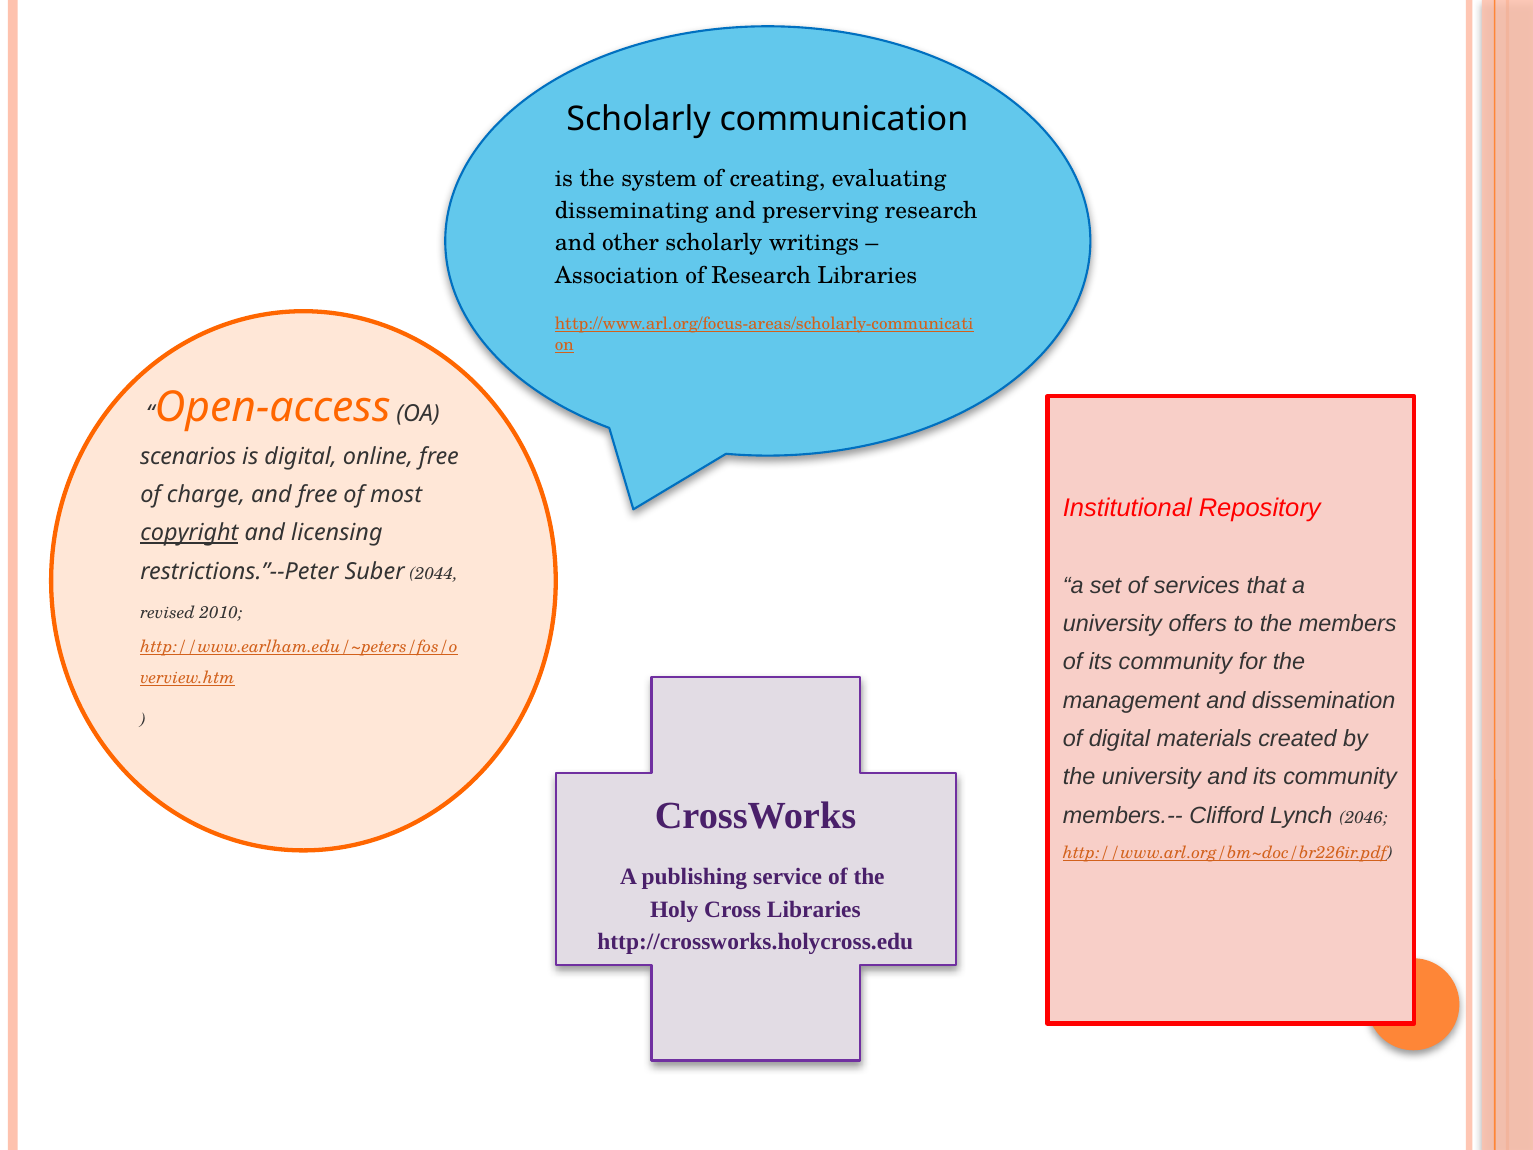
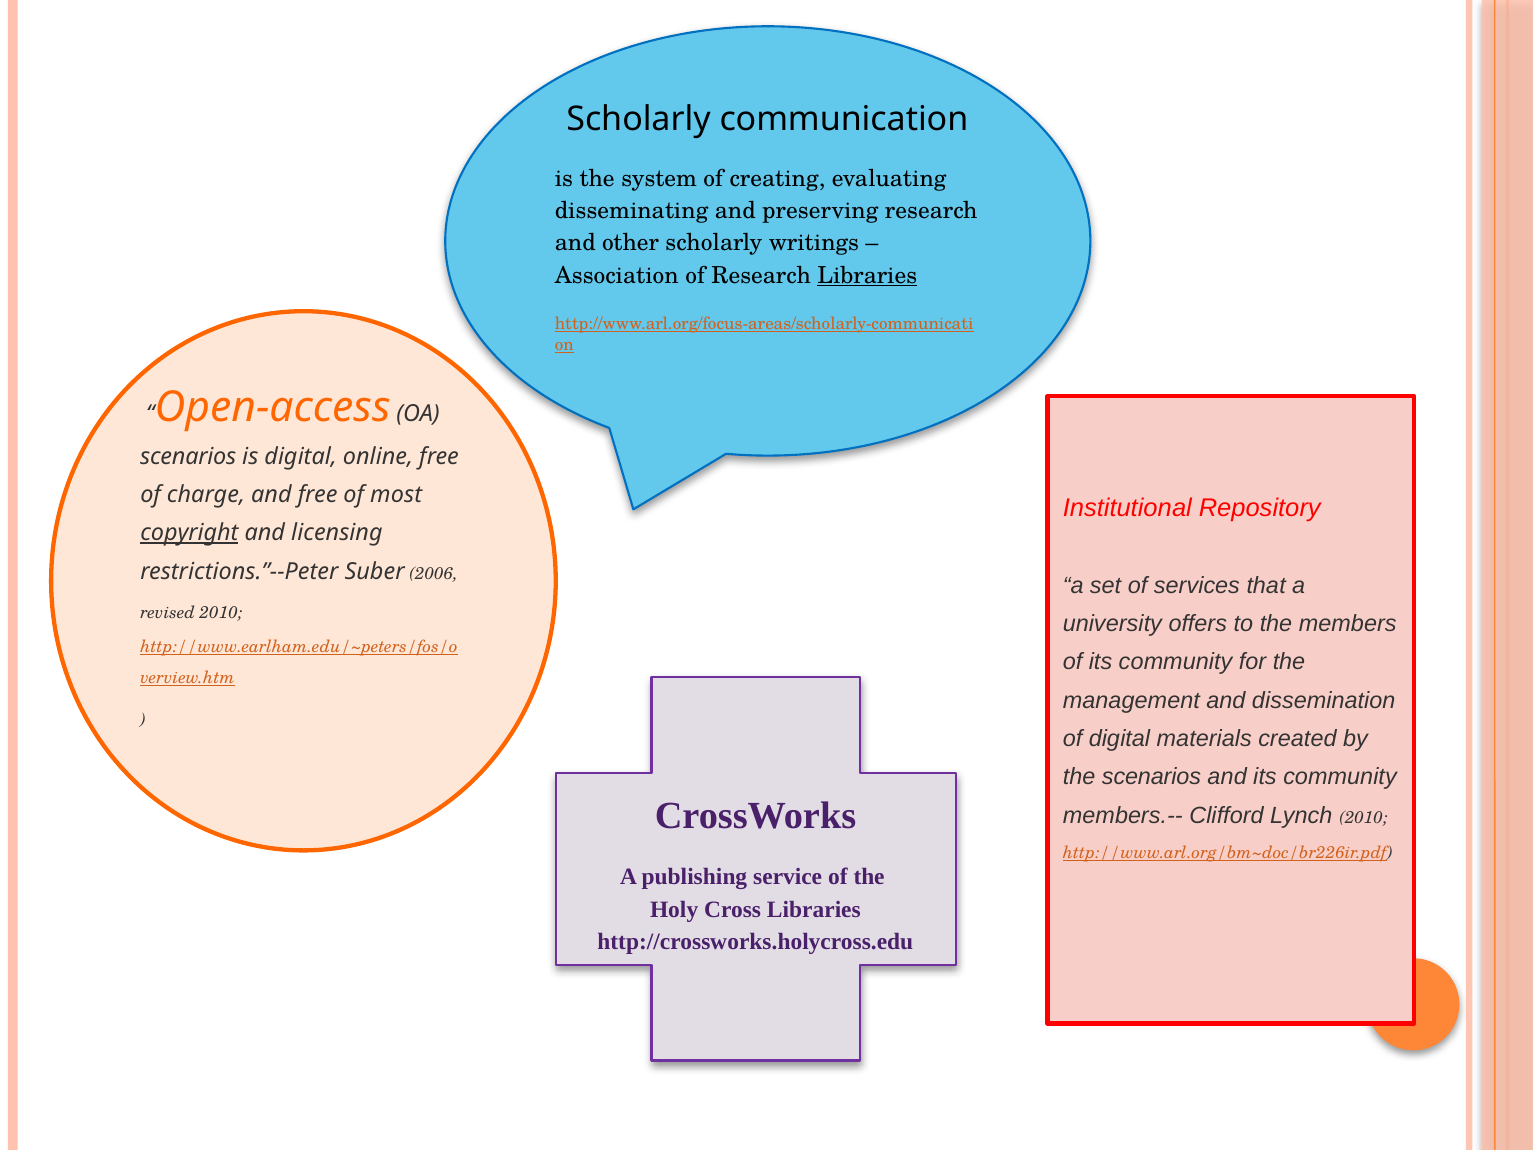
Libraries underline: none -> present (867, 275)
2044: 2044 -> 2006 (434, 573)
the university: university -> scenarios (1151, 777)
Lynch 2046: 2046 -> 2010 (1363, 817)
